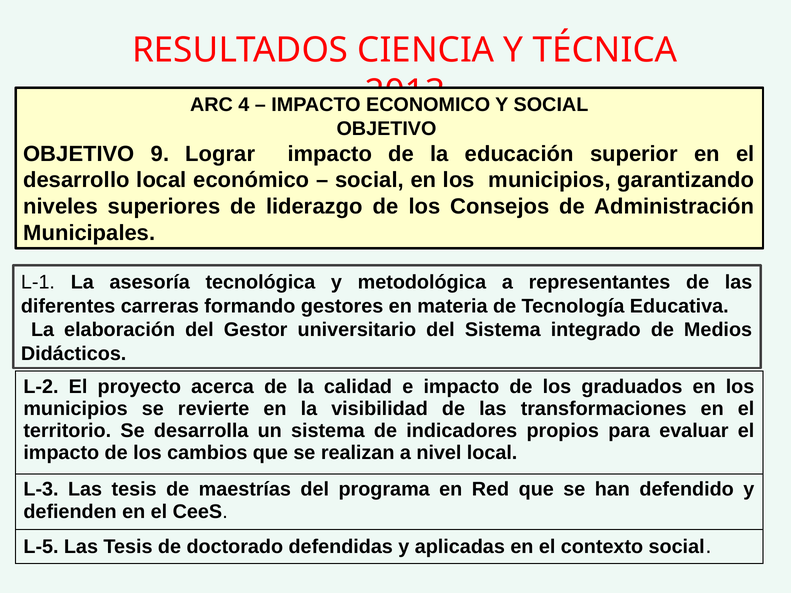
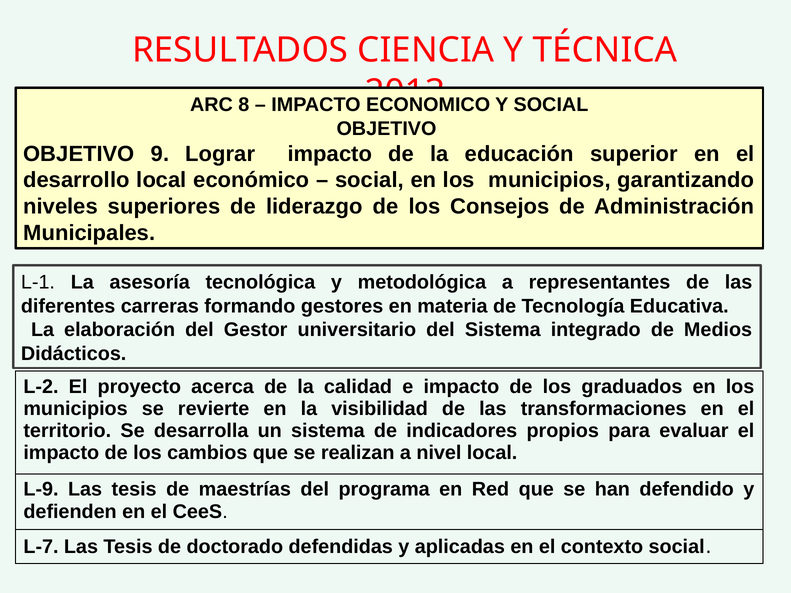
4: 4 -> 8 (244, 105)
L-3: L-3 -> L-9 (41, 490)
L-5: L-5 -> L-7 (41, 547)
